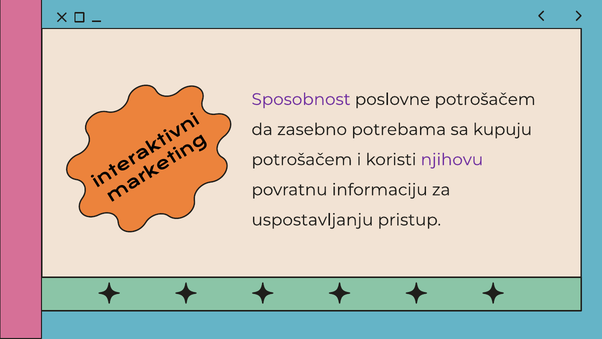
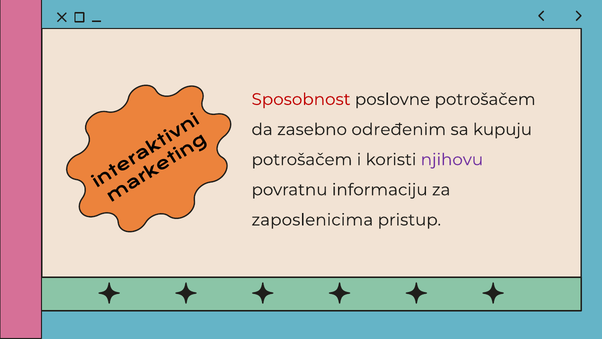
Sposobnost colour: purple -> red (301, 99)
potrebama: potrebama -> određenim (399, 129)
uspostavljanju: uspostavljanju -> zaposlenicima (312, 220)
